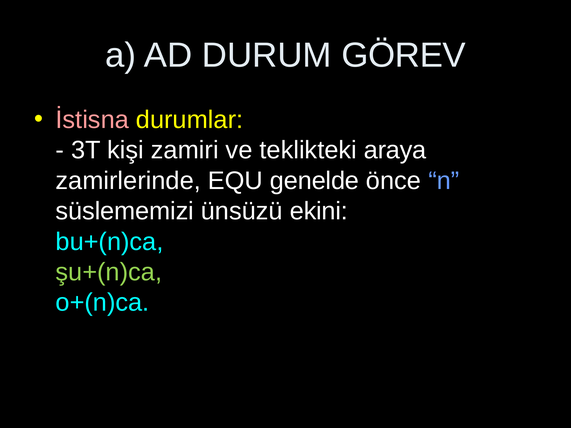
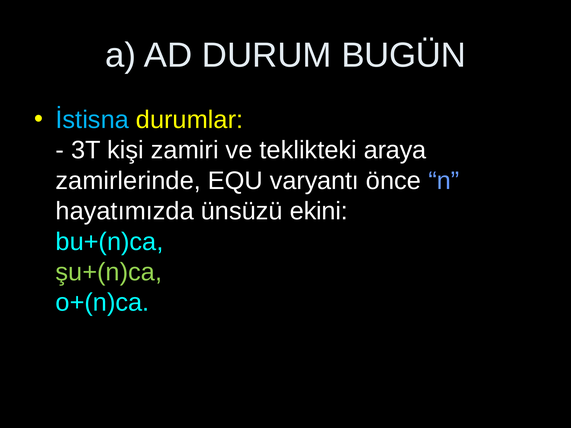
GÖREV: GÖREV -> BUGÜN (404, 55)
İstisna colour: pink -> light blue (92, 120)
genelde: genelde -> varyantı (314, 181)
süslememizi: süslememizi -> hayatımızda (125, 211)
